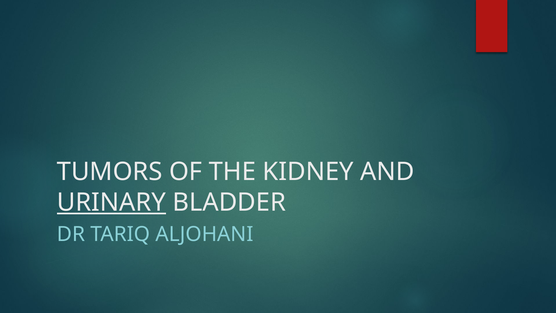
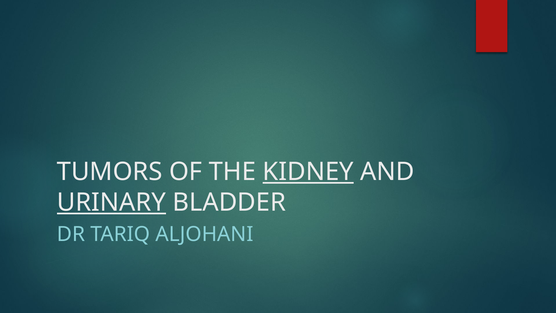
KIDNEY underline: none -> present (308, 172)
